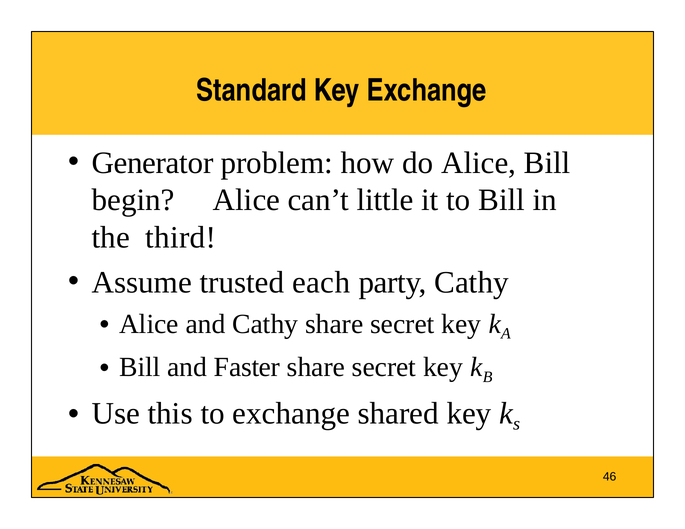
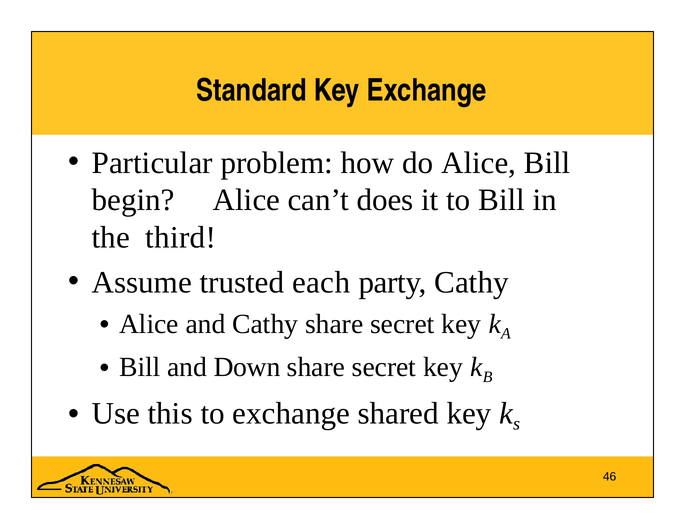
Generator: Generator -> Particular (152, 163)
little: little -> does (385, 200)
Faster: Faster -> Down (247, 368)
